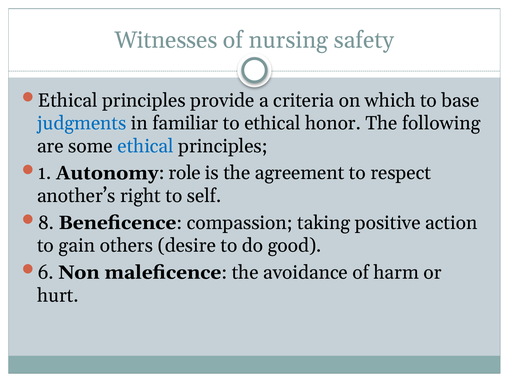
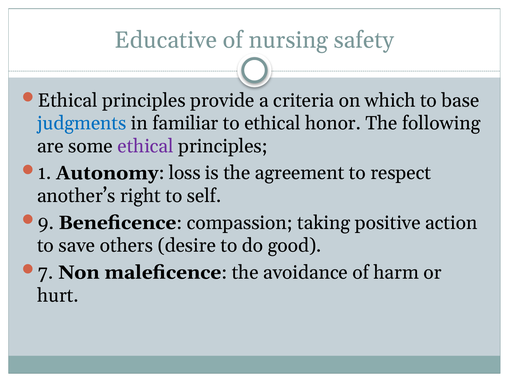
Witnesses: Witnesses -> Educative (166, 40)
ethical colour: blue -> purple (146, 146)
role: role -> loss (185, 173)
8: 8 -> 9 (46, 223)
gain: gain -> save (77, 246)
6: 6 -> 7 (46, 272)
